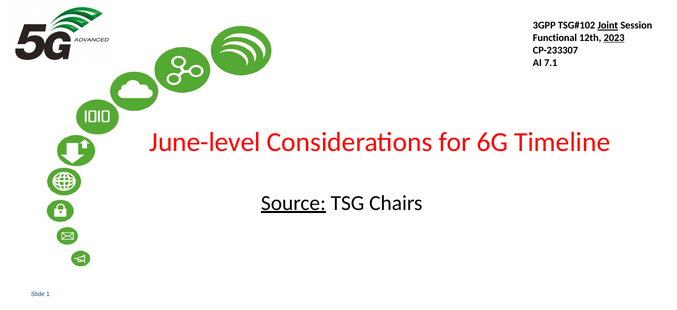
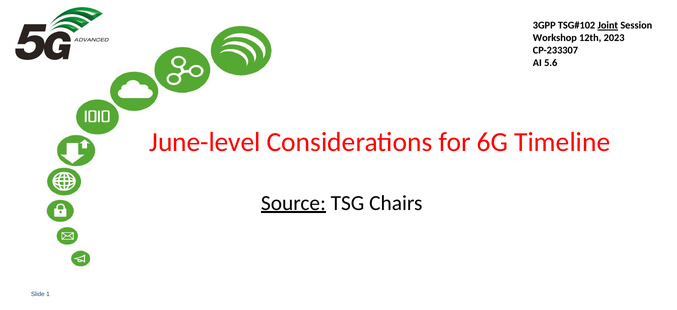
Functional: Functional -> Workshop (555, 38)
2023 underline: present -> none (614, 38)
7.1: 7.1 -> 5.6 (551, 63)
